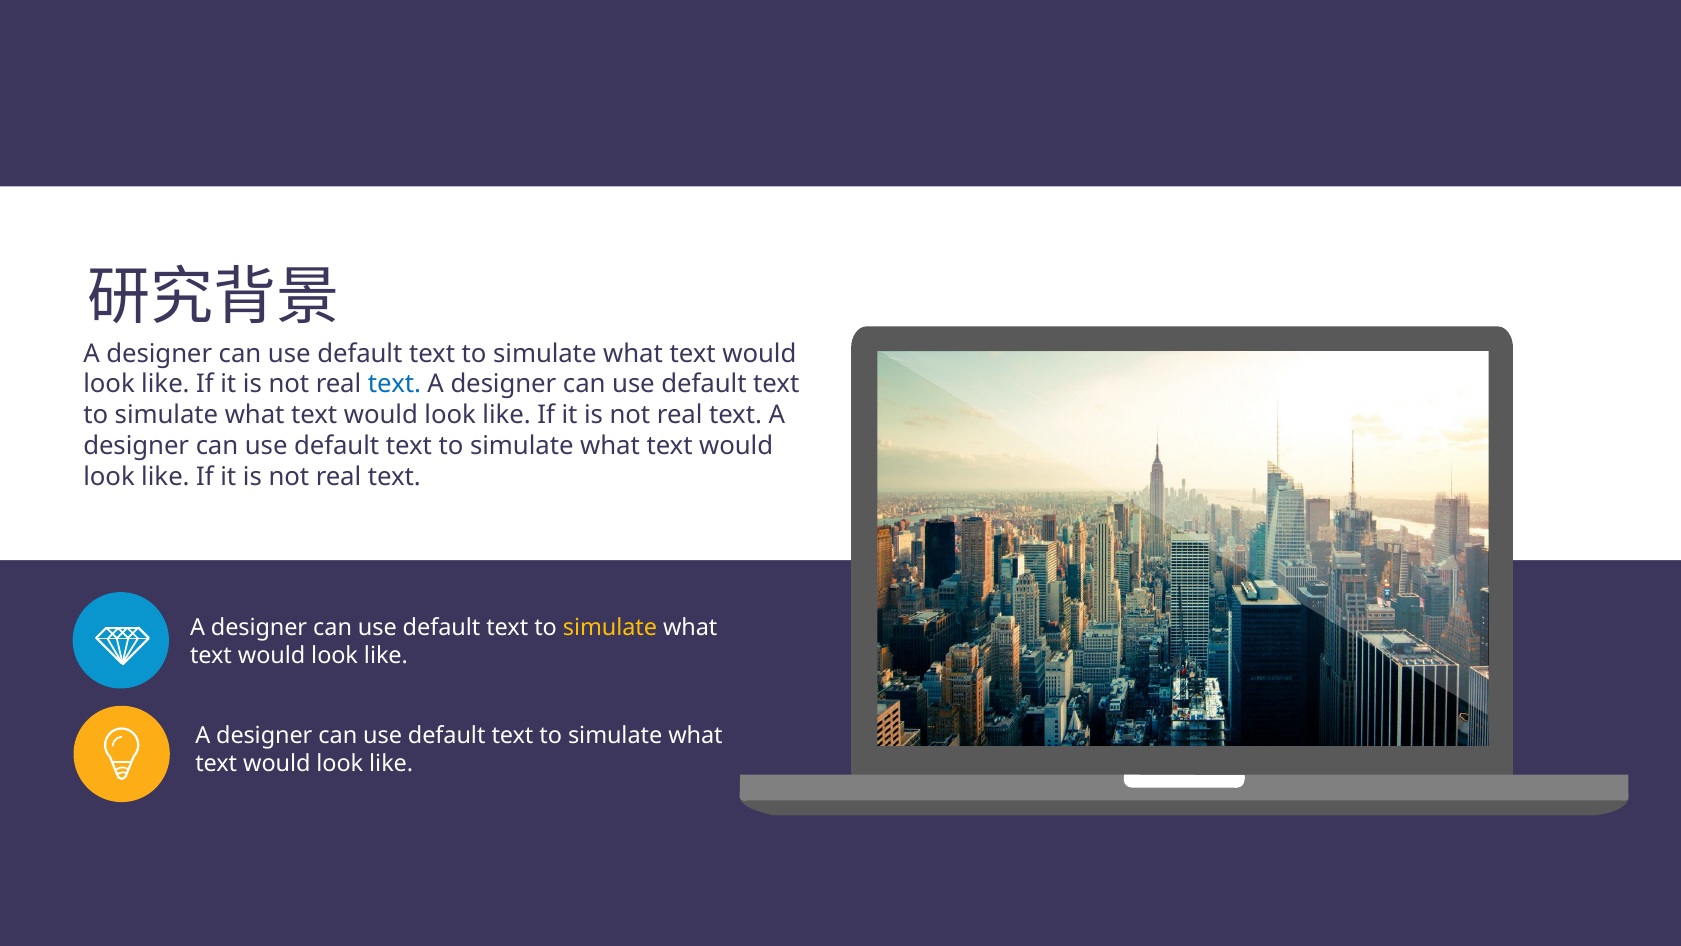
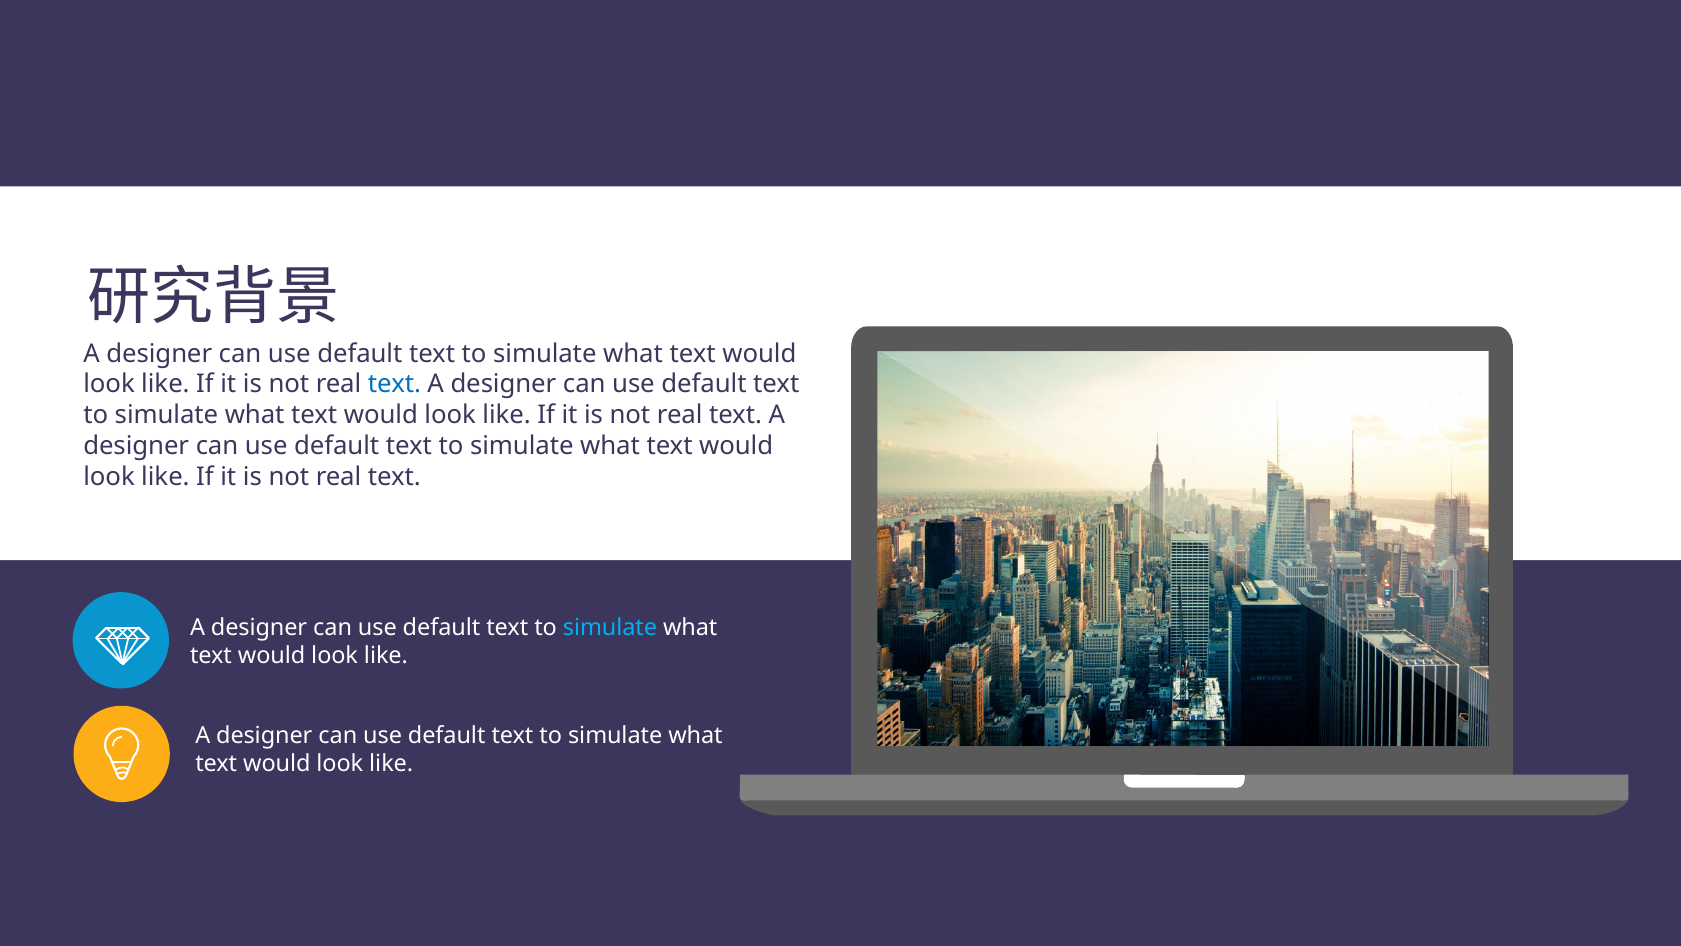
simulate colour: yellow -> light blue (610, 628)
